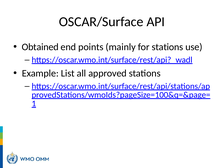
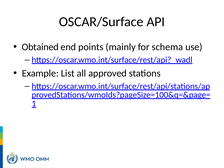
for stations: stations -> schema (167, 47)
